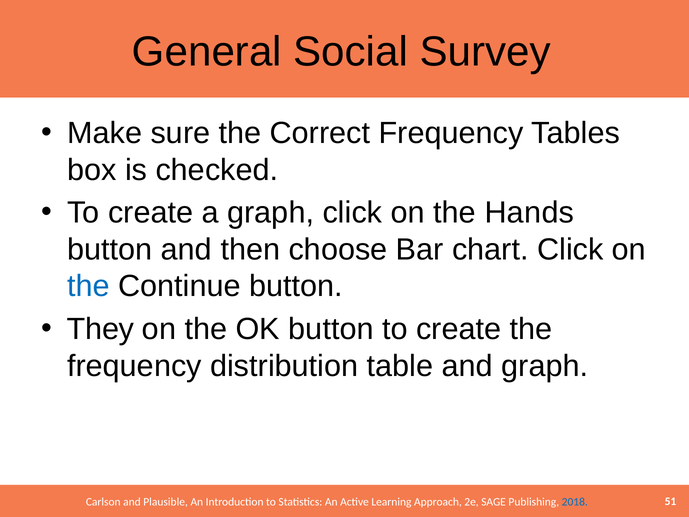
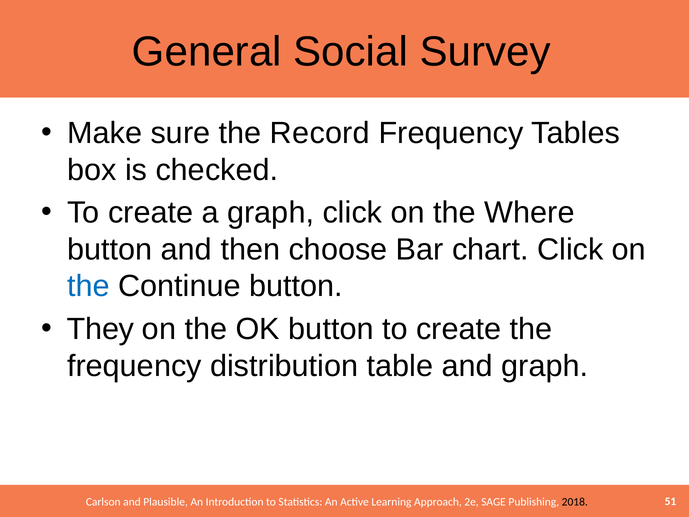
Correct: Correct -> Record (320, 133)
Hands: Hands -> Where (530, 213)
2018 colour: blue -> black (575, 502)
